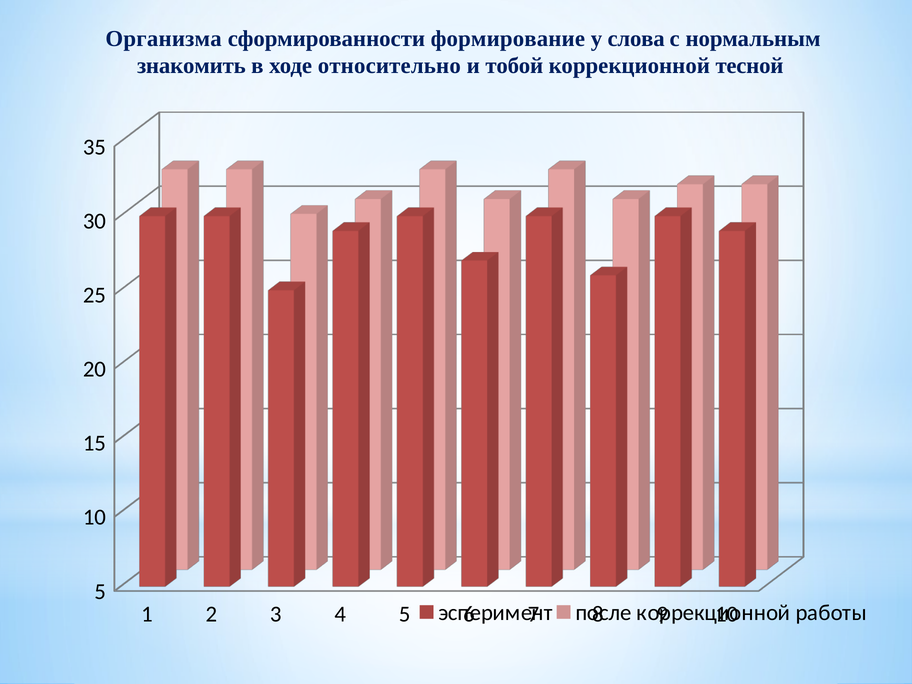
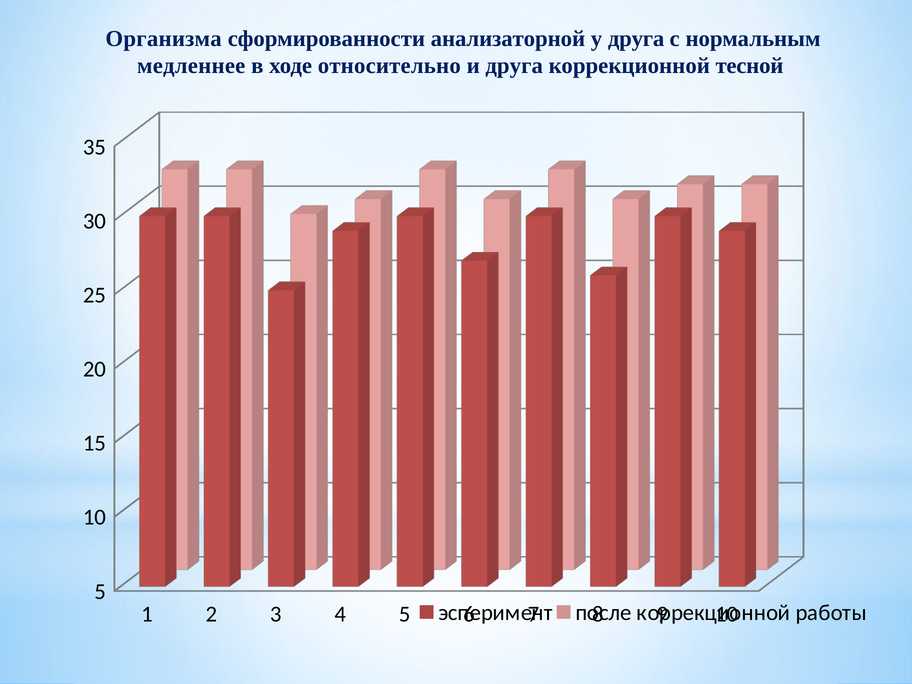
формирование: формирование -> анализаторной (508, 39)
у слова: слова -> друга (636, 39)
знакомить: знакомить -> медленнее (191, 66)
и тобой: тобой -> друга (514, 66)
